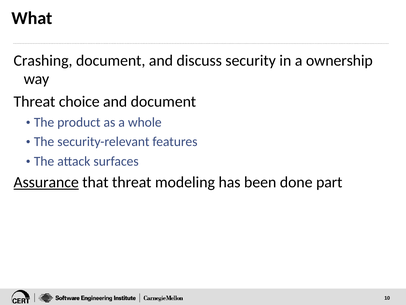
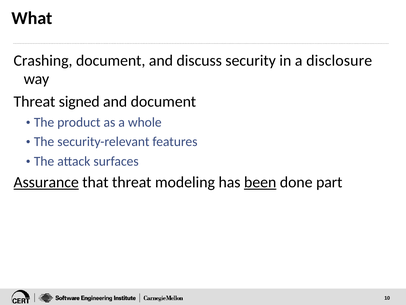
ownership: ownership -> disclosure (339, 60)
choice: choice -> signed (79, 101)
been underline: none -> present (260, 182)
